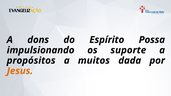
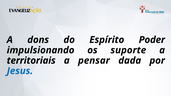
Possa: Possa -> Poder (152, 40)
propósitos: propósitos -> territoriais (31, 61)
muitos: muitos -> pensar (94, 61)
Jesus colour: orange -> blue (20, 71)
